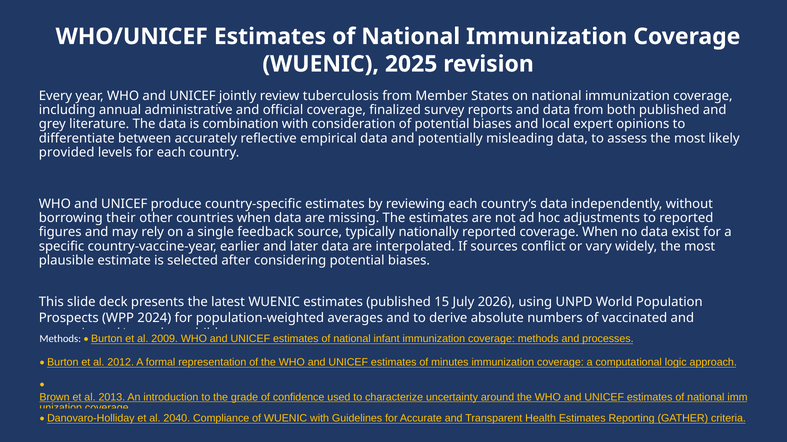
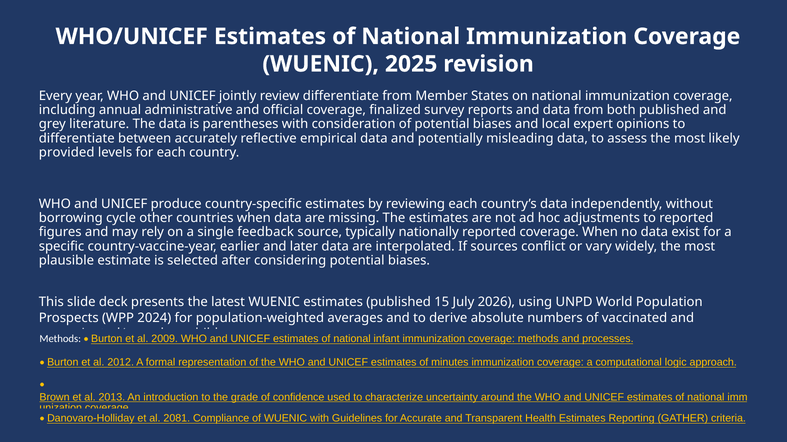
review tuberculosis: tuberculosis -> differentiate (341, 96)
combination: combination -> parentheses (241, 124)
their: their -> cycle (121, 218)
2040: 2040 -> 2081 (177, 419)
